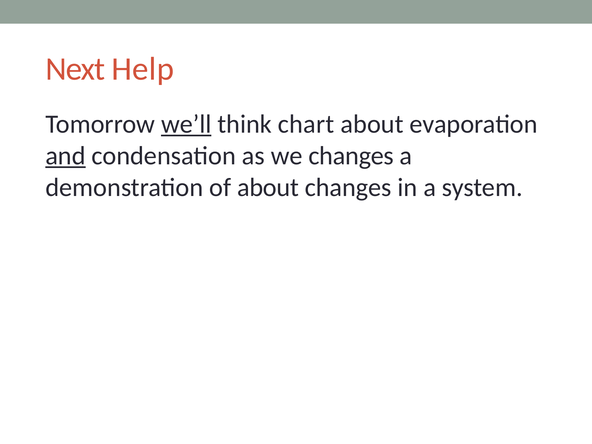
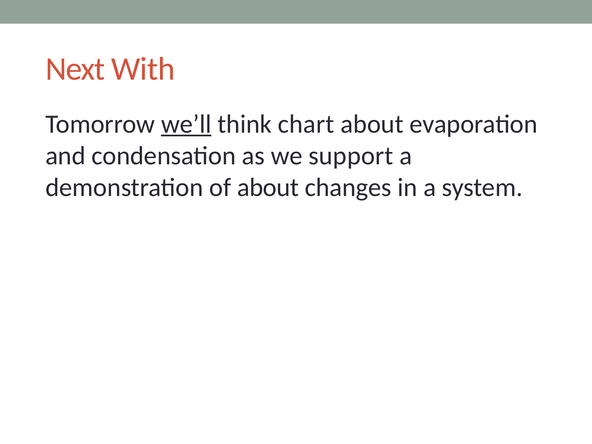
Help: Help -> With (143, 69)
and underline: present -> none (66, 156)
we changes: changes -> support (351, 156)
